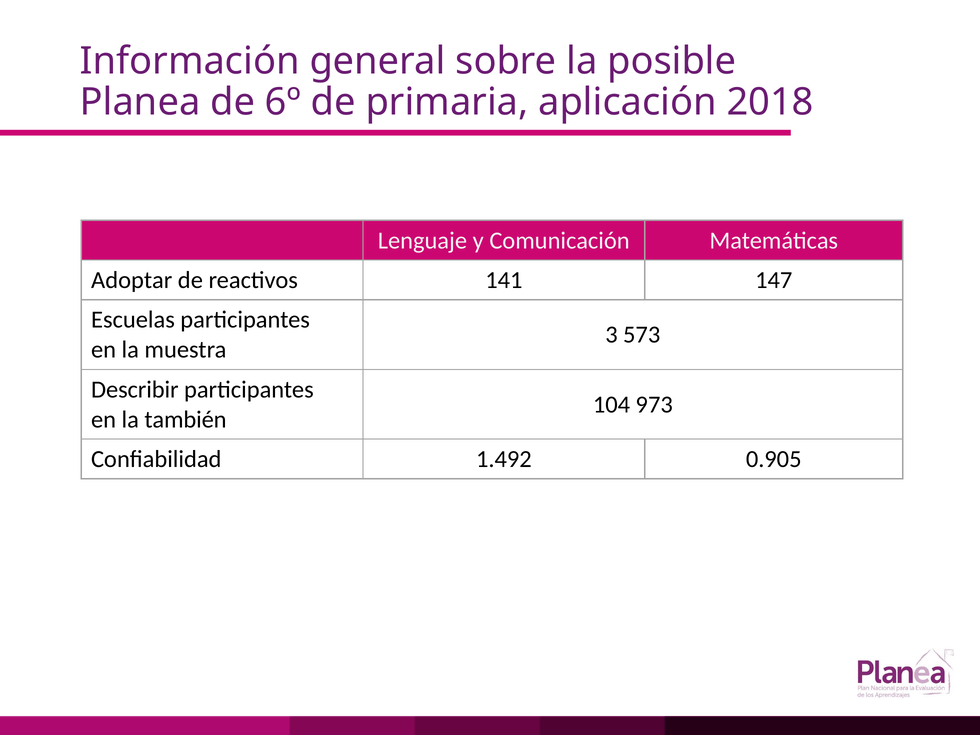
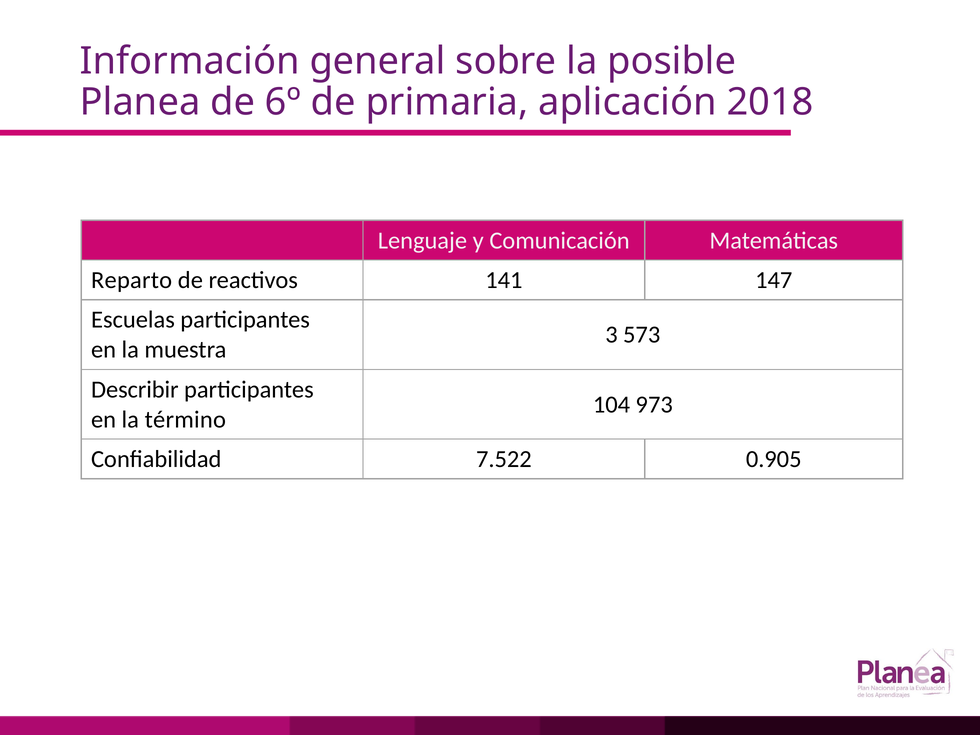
Adoptar: Adoptar -> Reparto (132, 280)
también: también -> término (185, 419)
1.492: 1.492 -> 7.522 (504, 459)
